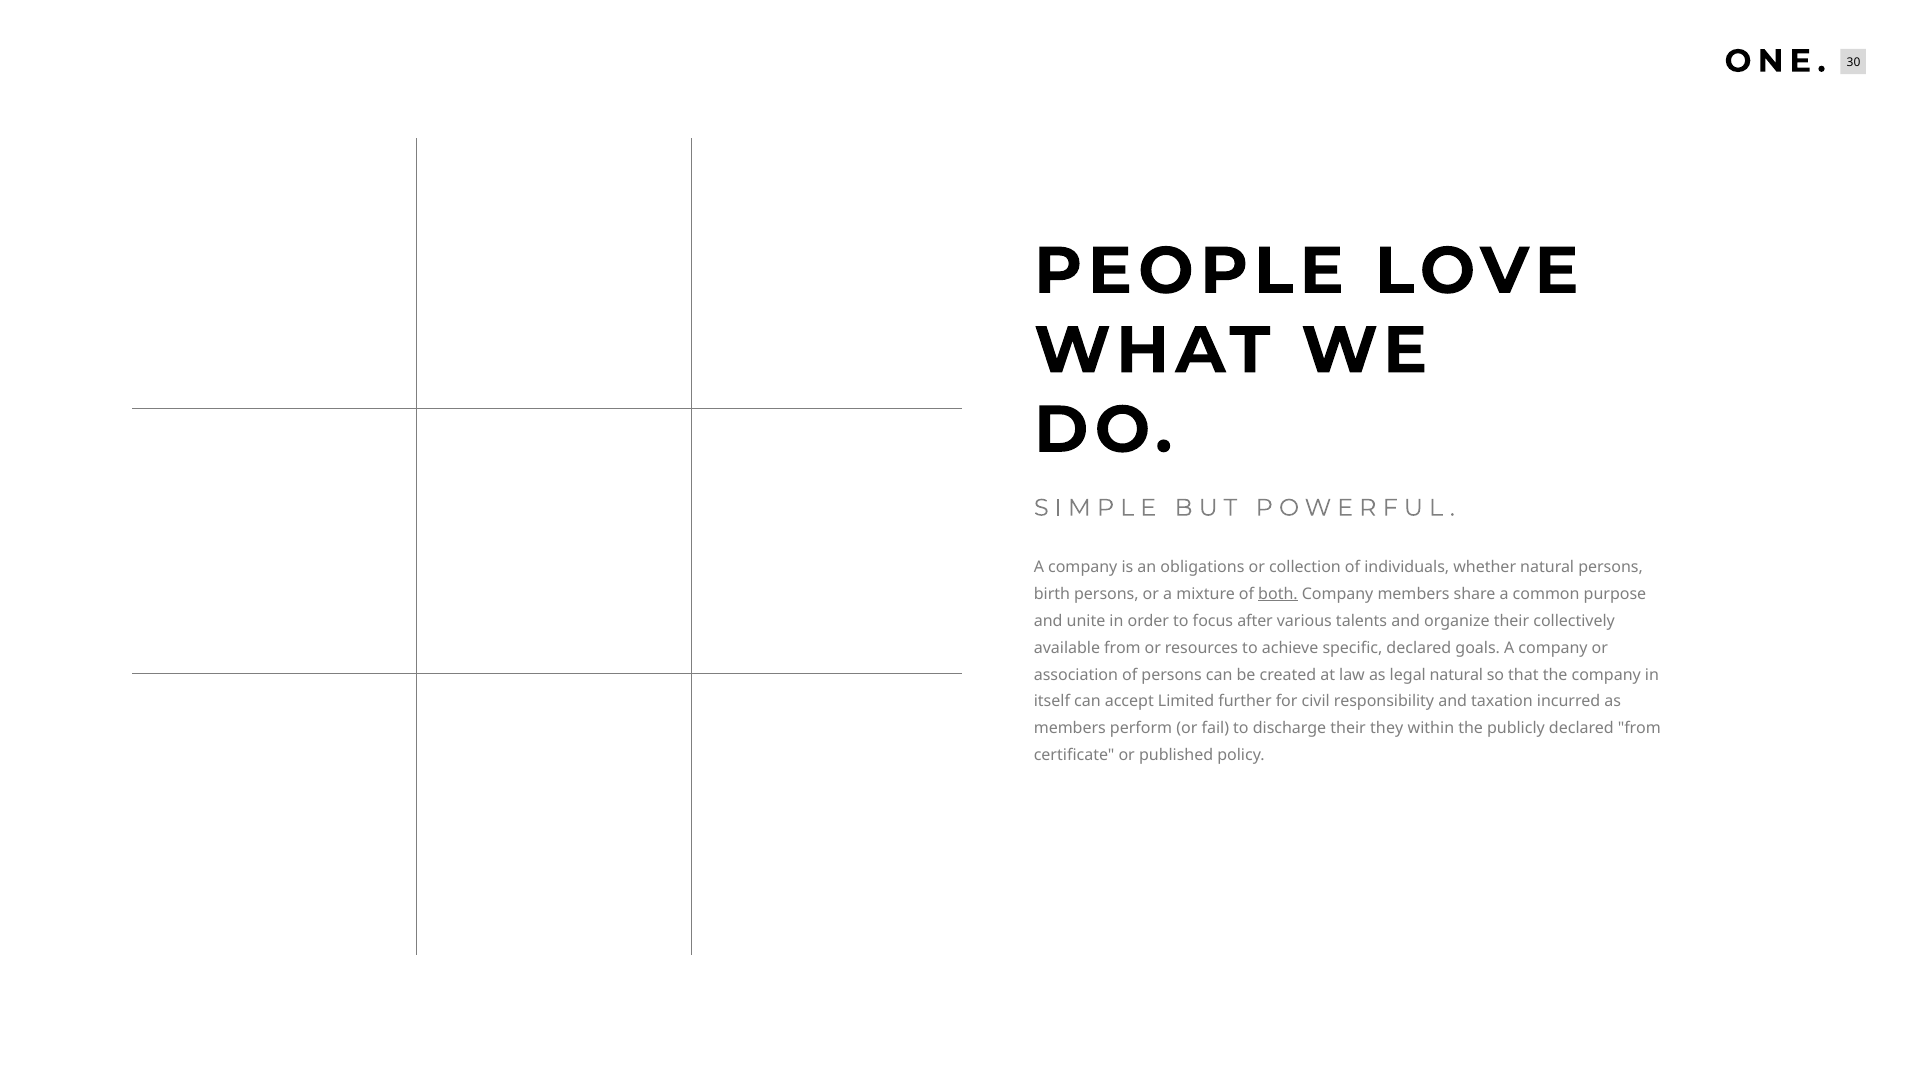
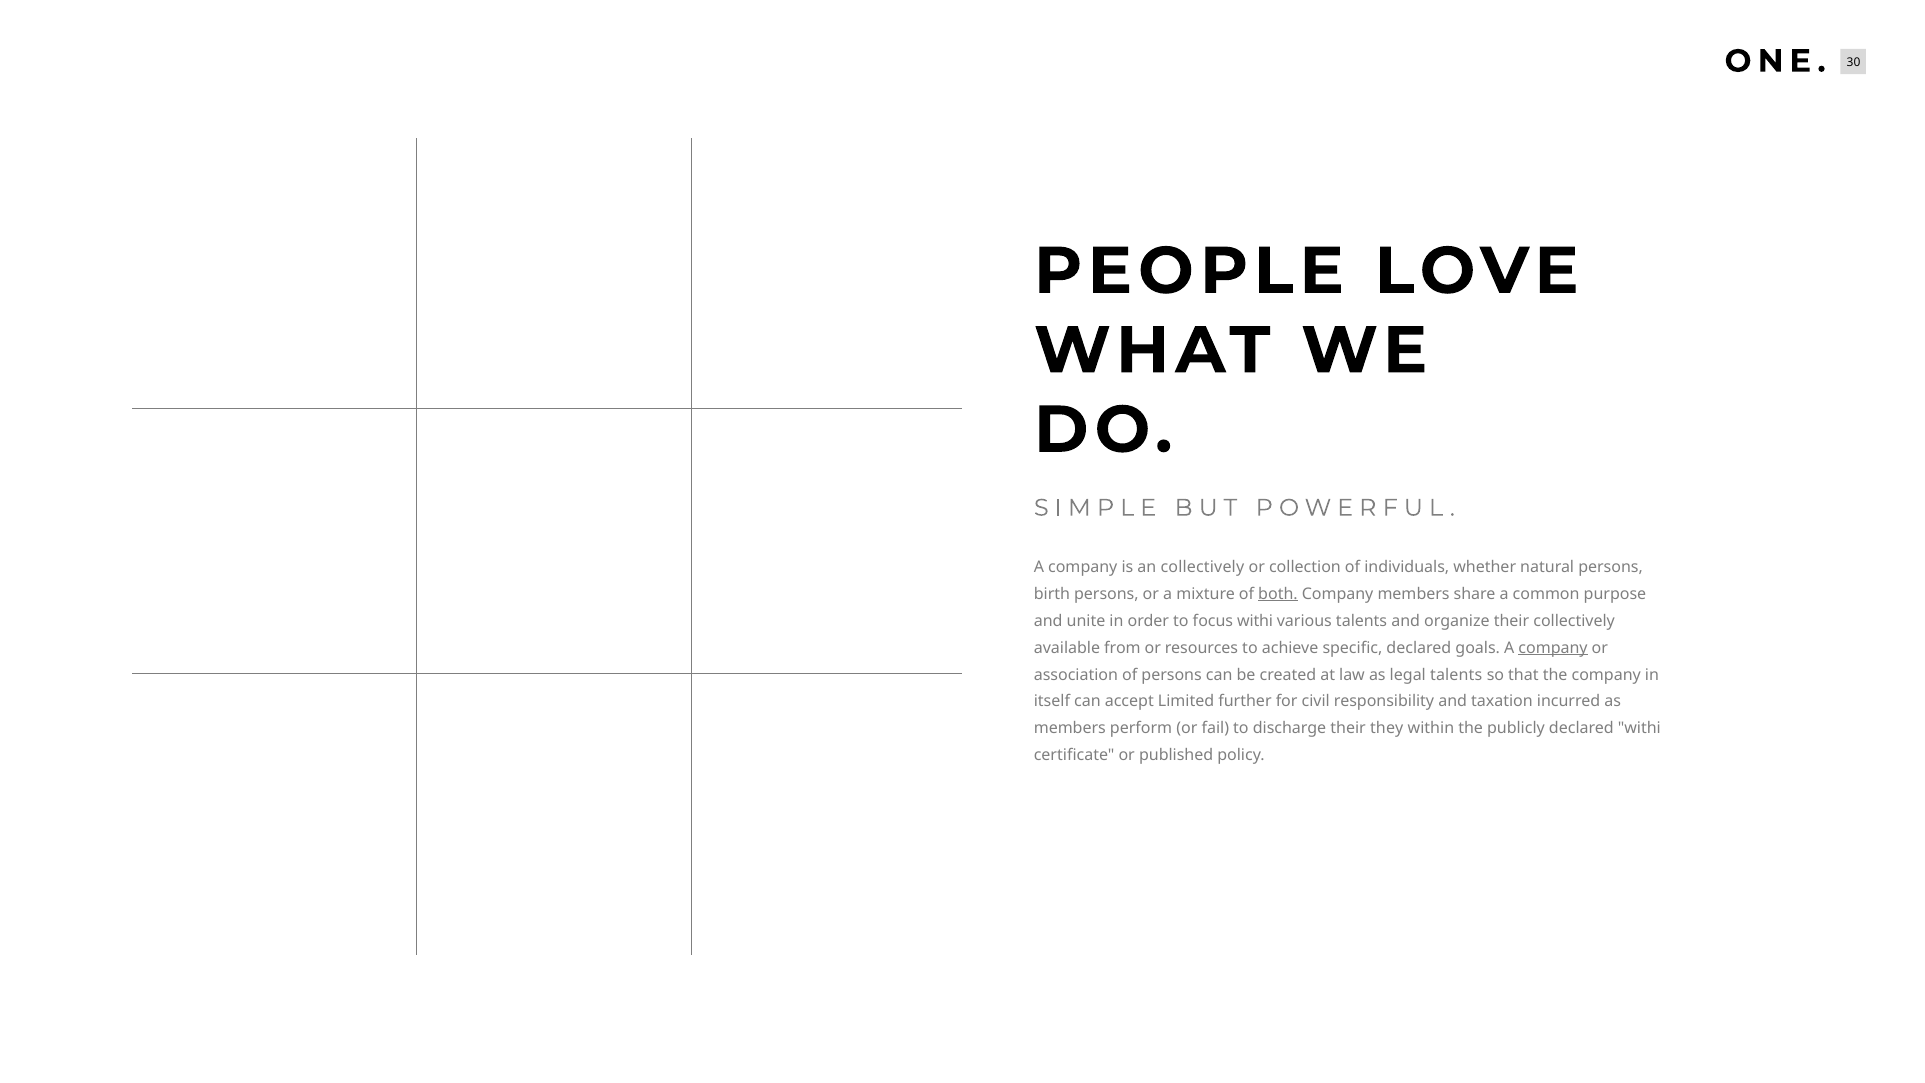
an obligations: obligations -> collectively (1202, 567)
focus after: after -> withi (1255, 621)
company underline: none -> present (1553, 648)
legal natural: natural -> talents (1456, 675)
declared from: from -> withi (1639, 729)
